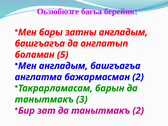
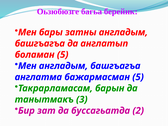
бажармасман 2: 2 -> 5 (138, 77)
зат да танытмакъ: танытмакъ -> буссагьатда (101, 111)
